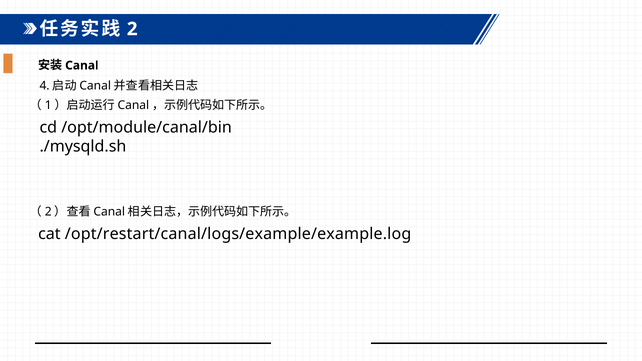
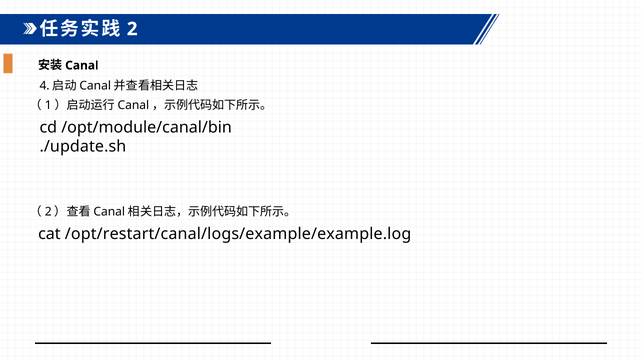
./mysqld.sh: ./mysqld.sh -> ./update.sh (83, 147)
